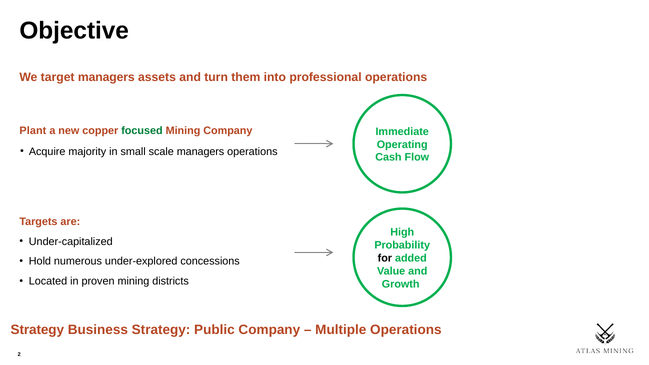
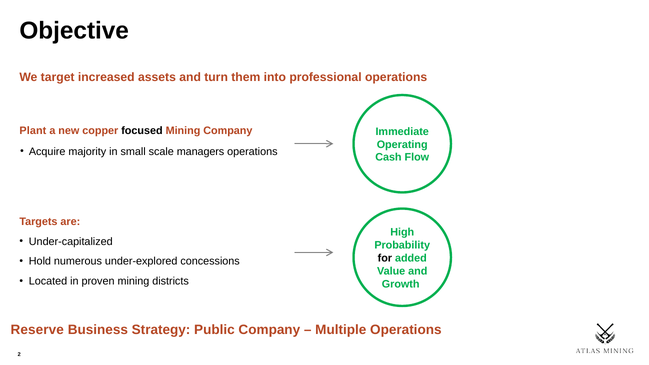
target managers: managers -> increased (106, 77)
focused colour: green -> black (142, 130)
Strategy: Strategy -> Reserve (37, 330)
